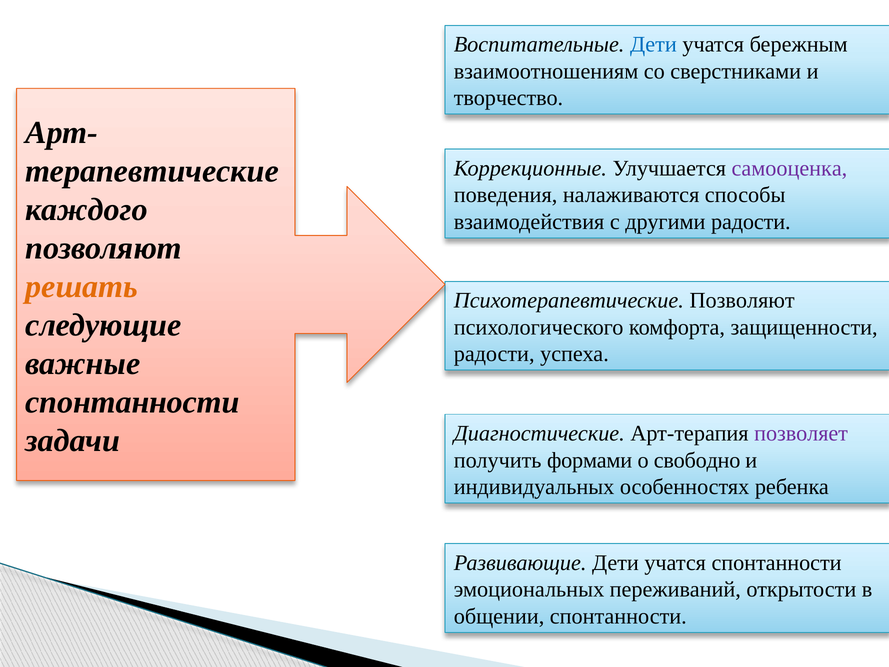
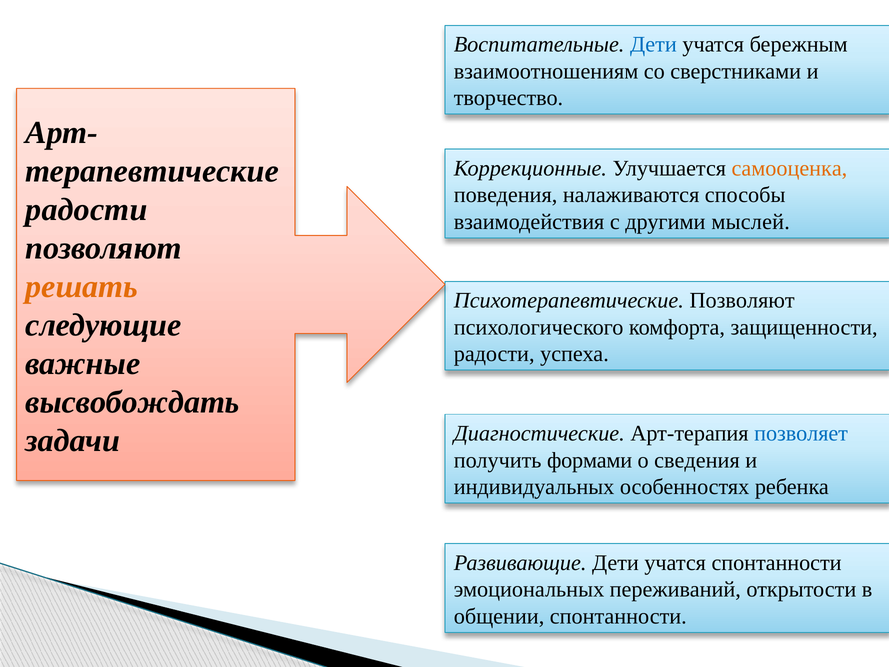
самооценка colour: purple -> orange (789, 168)
каждого: каждого -> радости (86, 210)
другими радости: радости -> мыслей (751, 222)
спонтанности: спонтанности -> высвобождать (132, 402)
позволяет colour: purple -> blue (801, 433)
свободно: свободно -> сведения (697, 460)
